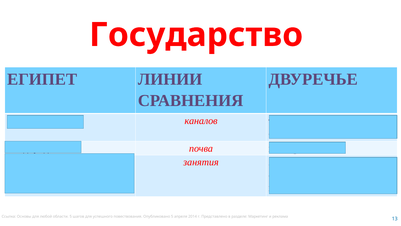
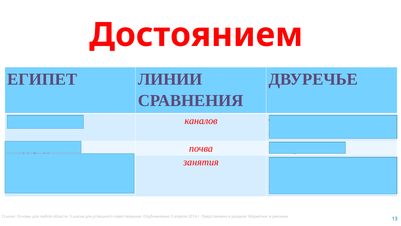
Государство: Государство -> Достоянием (196, 35)
